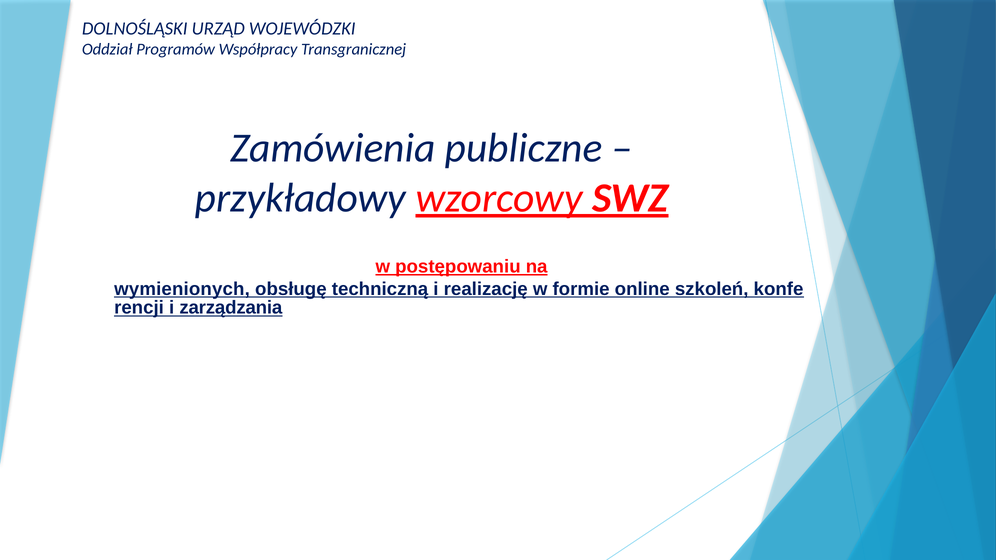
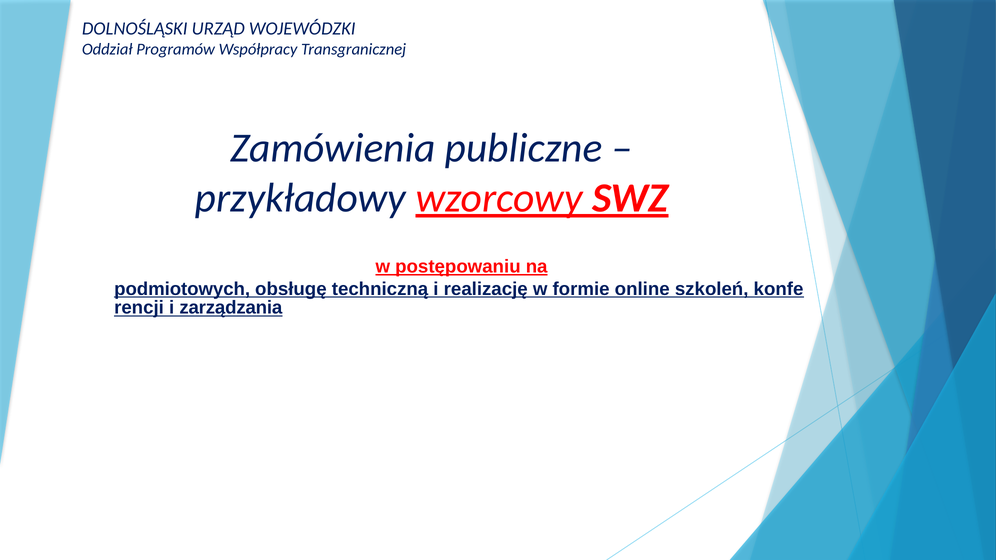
wymienionych: wymienionych -> podmiotowych (182, 289)
